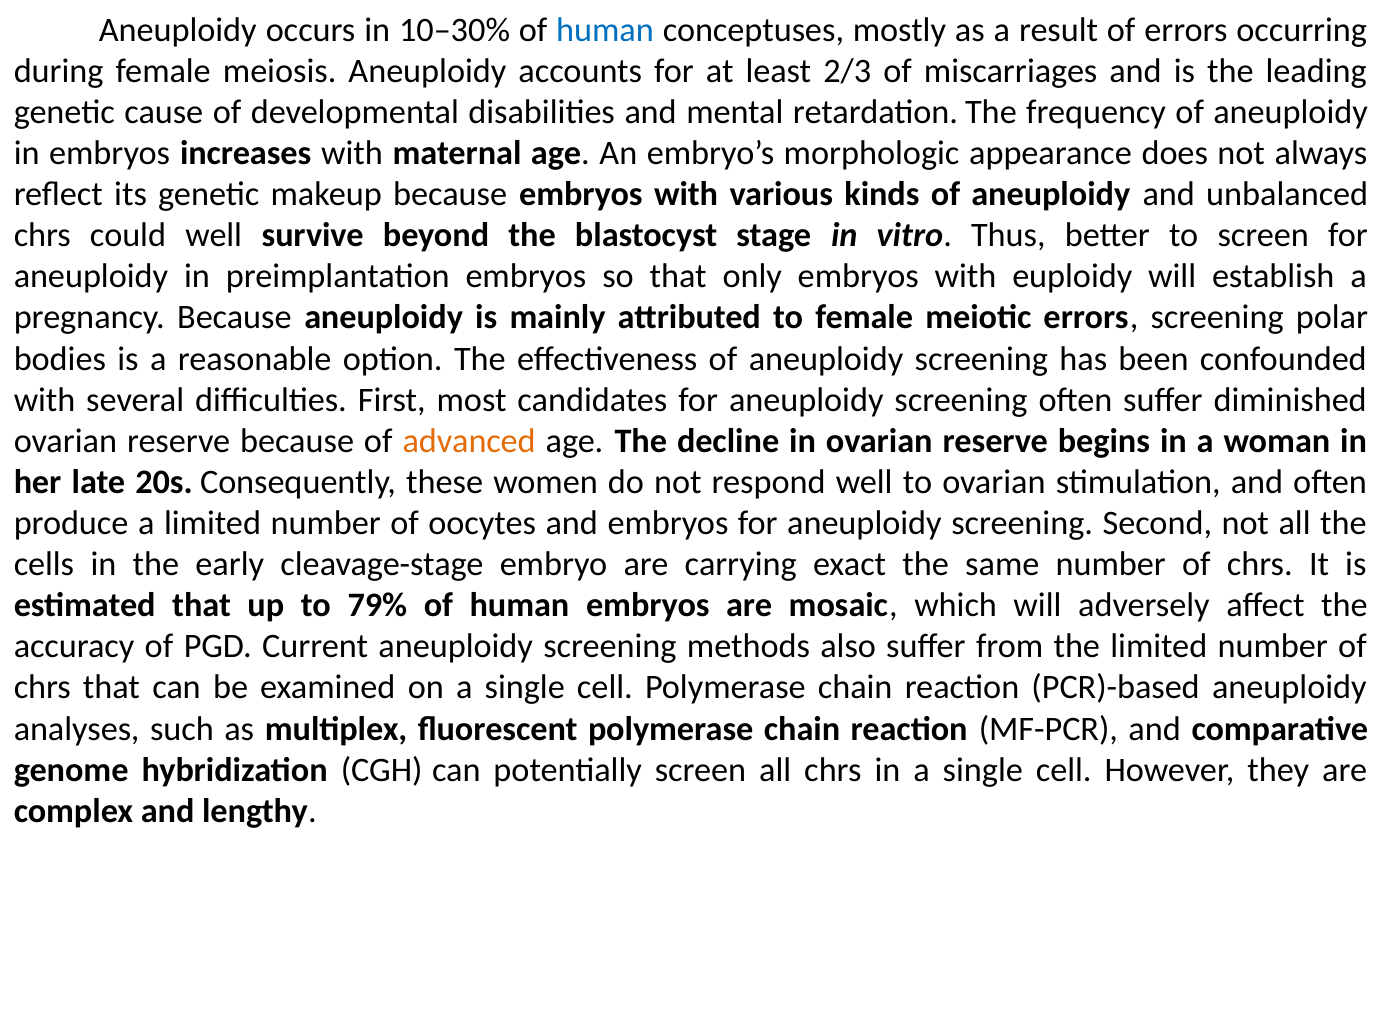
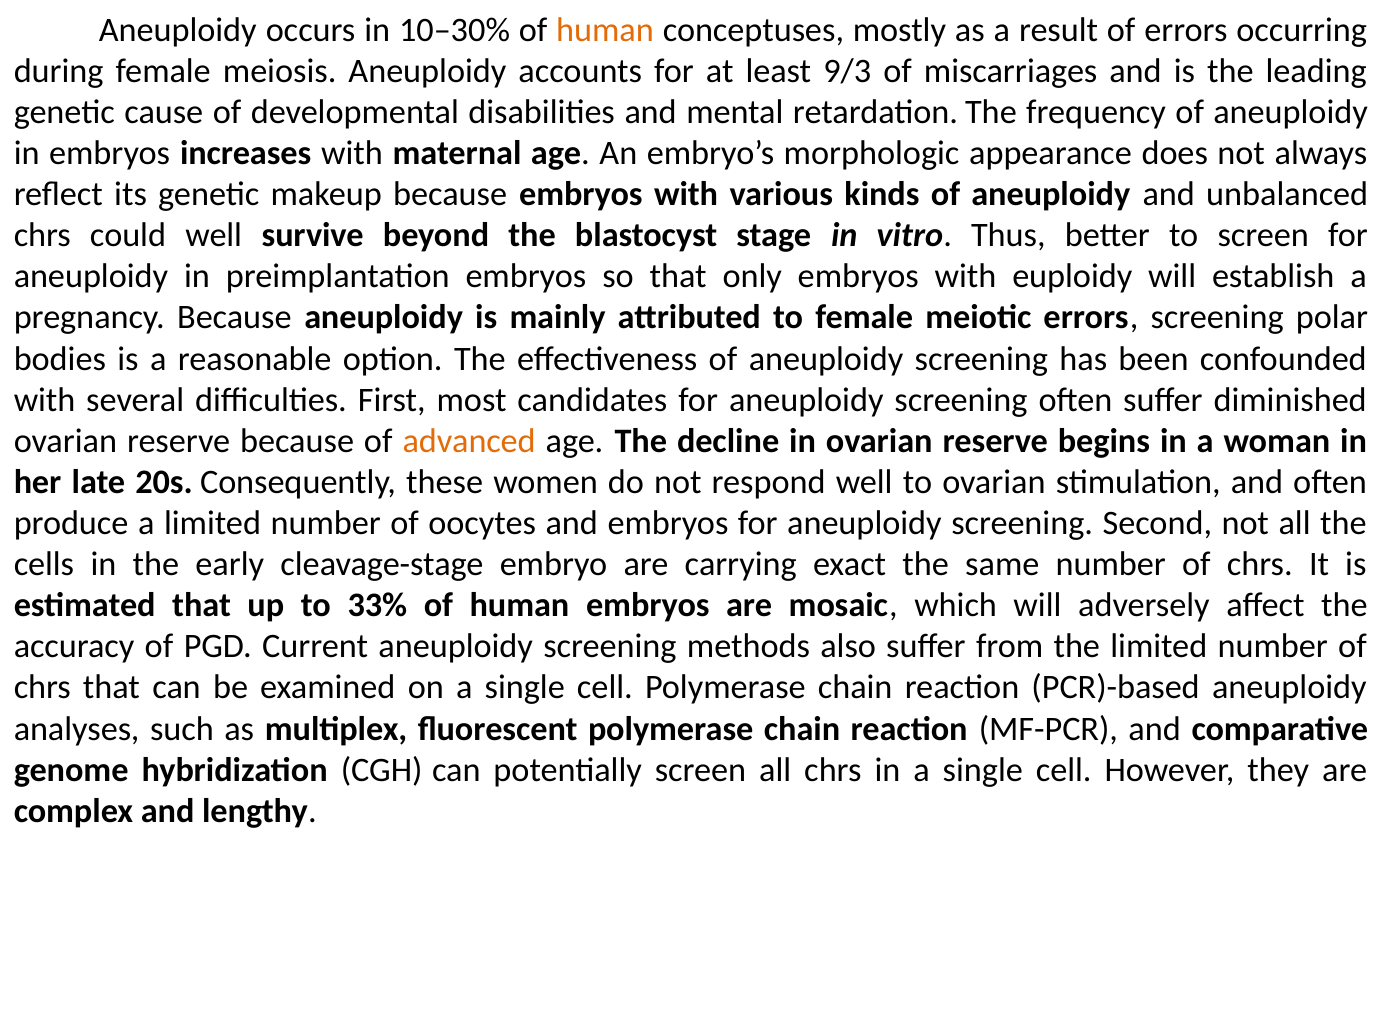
human colour: blue -> orange (605, 30)
2/3: 2/3 -> 9/3 (847, 71)
79%: 79% -> 33% (377, 606)
